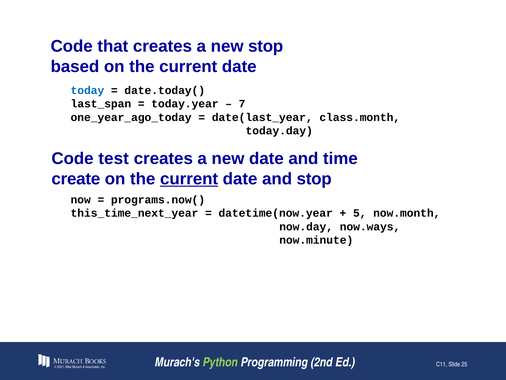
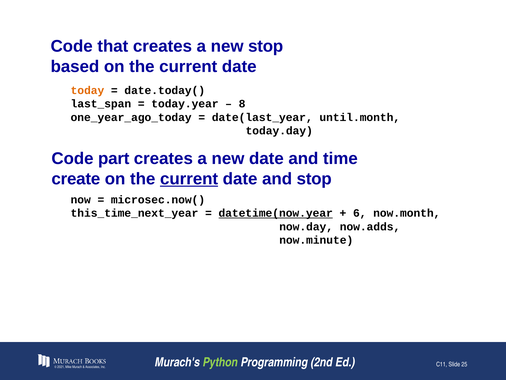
today colour: blue -> orange (87, 90)
7: 7 -> 8 (242, 104)
class.month: class.month -> until.month (360, 117)
test: test -> part (114, 158)
programs.now(: programs.now( -> microsec.now( (158, 199)
datetime(now.year underline: none -> present (276, 213)
5: 5 -> 6 (360, 213)
now.ways: now.ways -> now.adds (370, 226)
